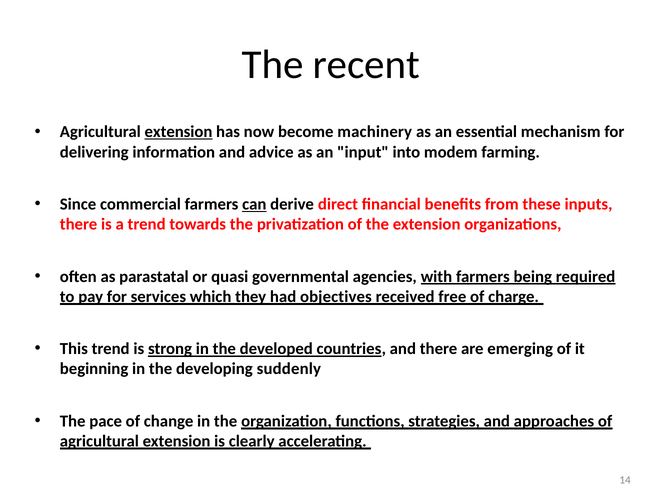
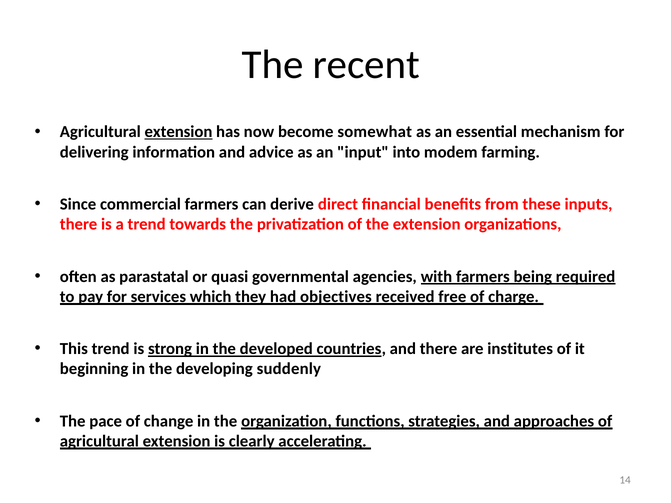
machinery: machinery -> somewhat (375, 132)
can underline: present -> none (254, 204)
emerging: emerging -> institutes (520, 349)
